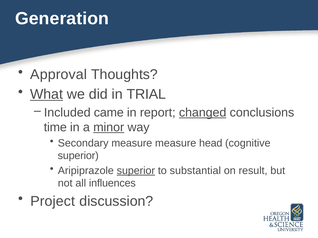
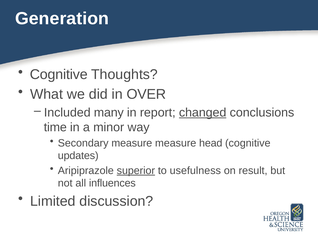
Approval: Approval -> Cognitive (59, 75)
What underline: present -> none (46, 94)
TRIAL: TRIAL -> OVER (146, 94)
came: came -> many (109, 113)
minor underline: present -> none (109, 128)
superior: superior -> updates (78, 156)
substantial: substantial -> usefulness (195, 171)
Project: Project -> Limited (53, 202)
